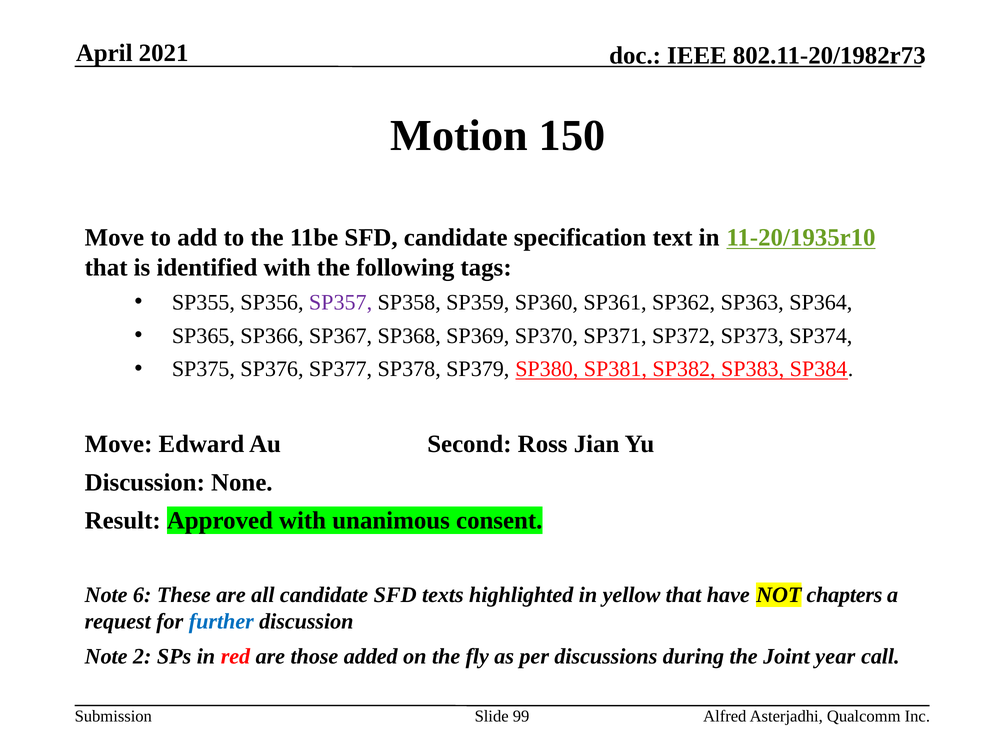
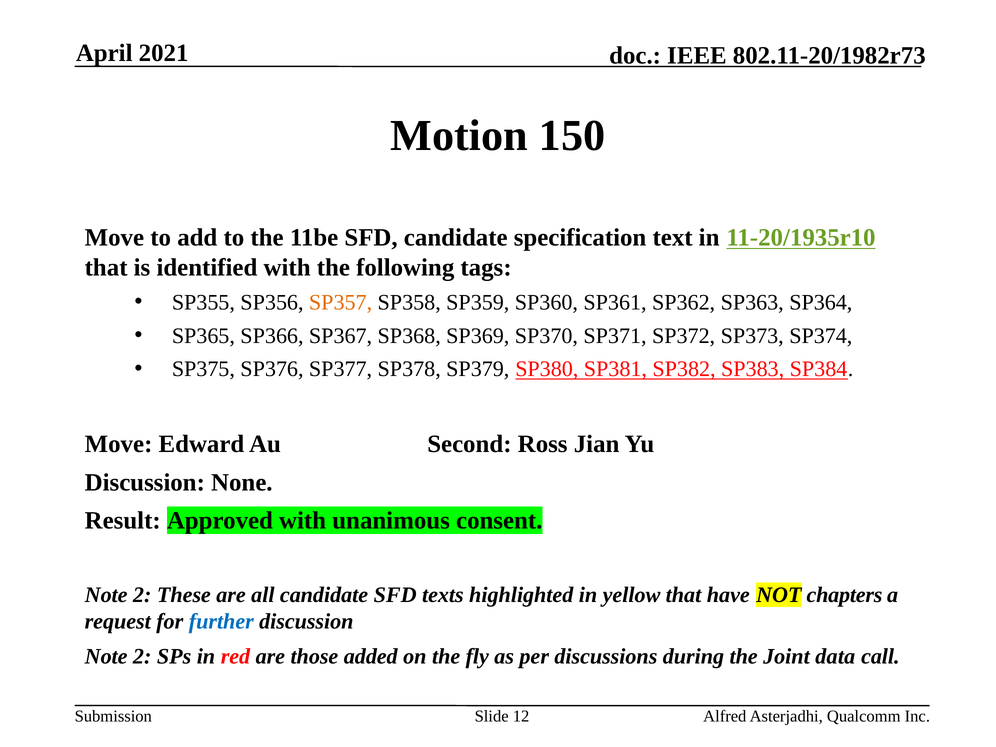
SP357 colour: purple -> orange (341, 302)
6: 6 -> 2 (142, 595)
year: year -> data (835, 656)
99: 99 -> 12 (521, 716)
